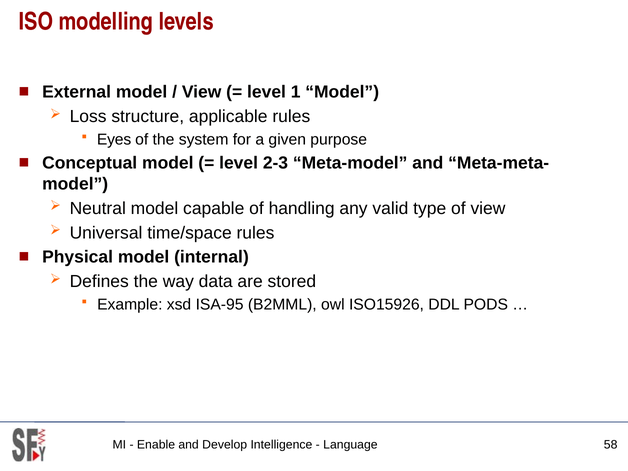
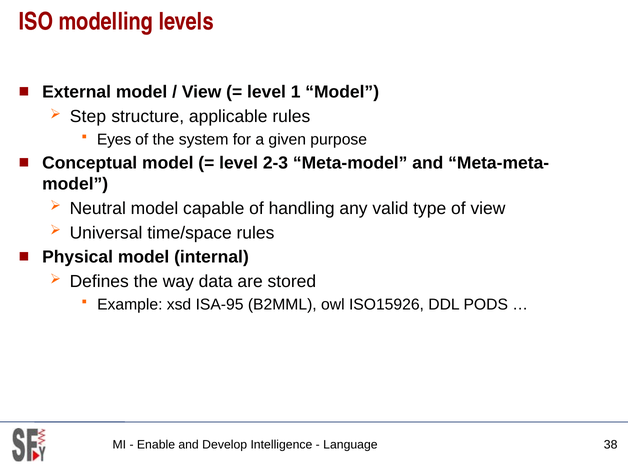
Loss: Loss -> Step (88, 117)
58: 58 -> 38 (611, 445)
